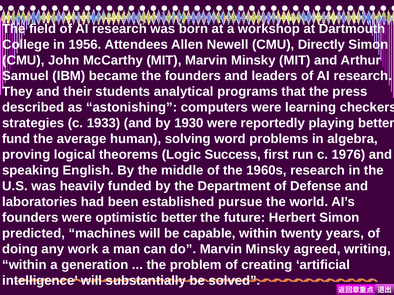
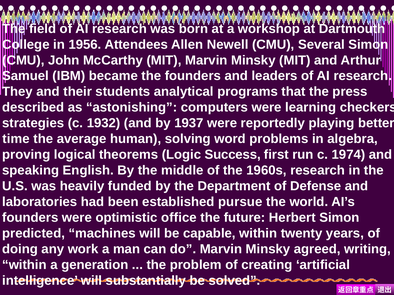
Directly: Directly -> Several (321, 45)
1933: 1933 -> 1932 (104, 123)
1930: 1930 -> 1937 (189, 123)
fund: fund -> time (16, 139)
1976: 1976 -> 1974 (348, 155)
optimistic better: better -> office (179, 218)
